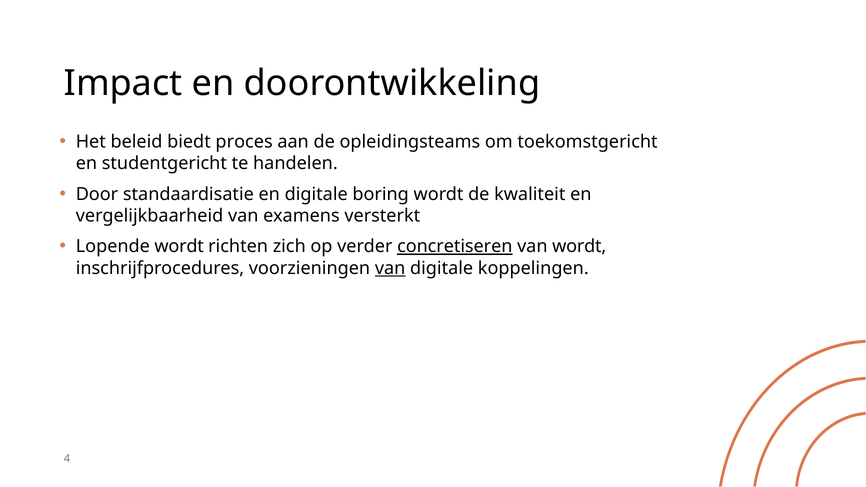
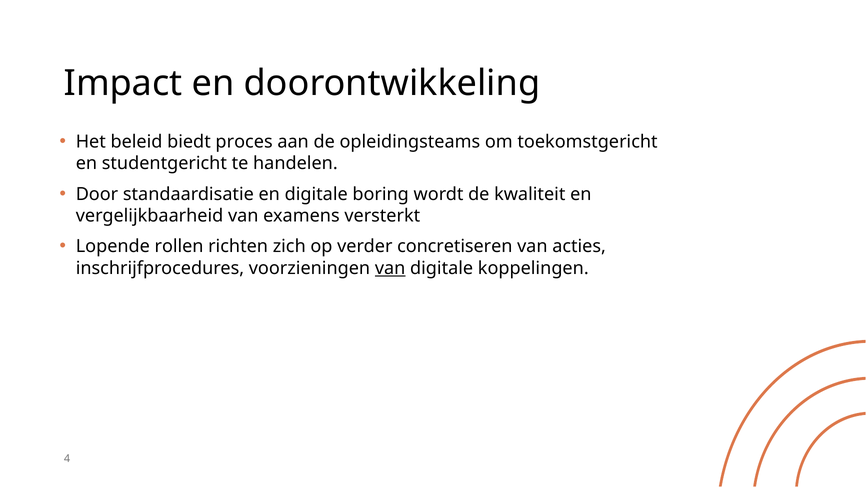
Lopende wordt: wordt -> rollen (179, 247)
concretiseren underline: present -> none (455, 247)
van wordt: wordt -> acties (579, 247)
